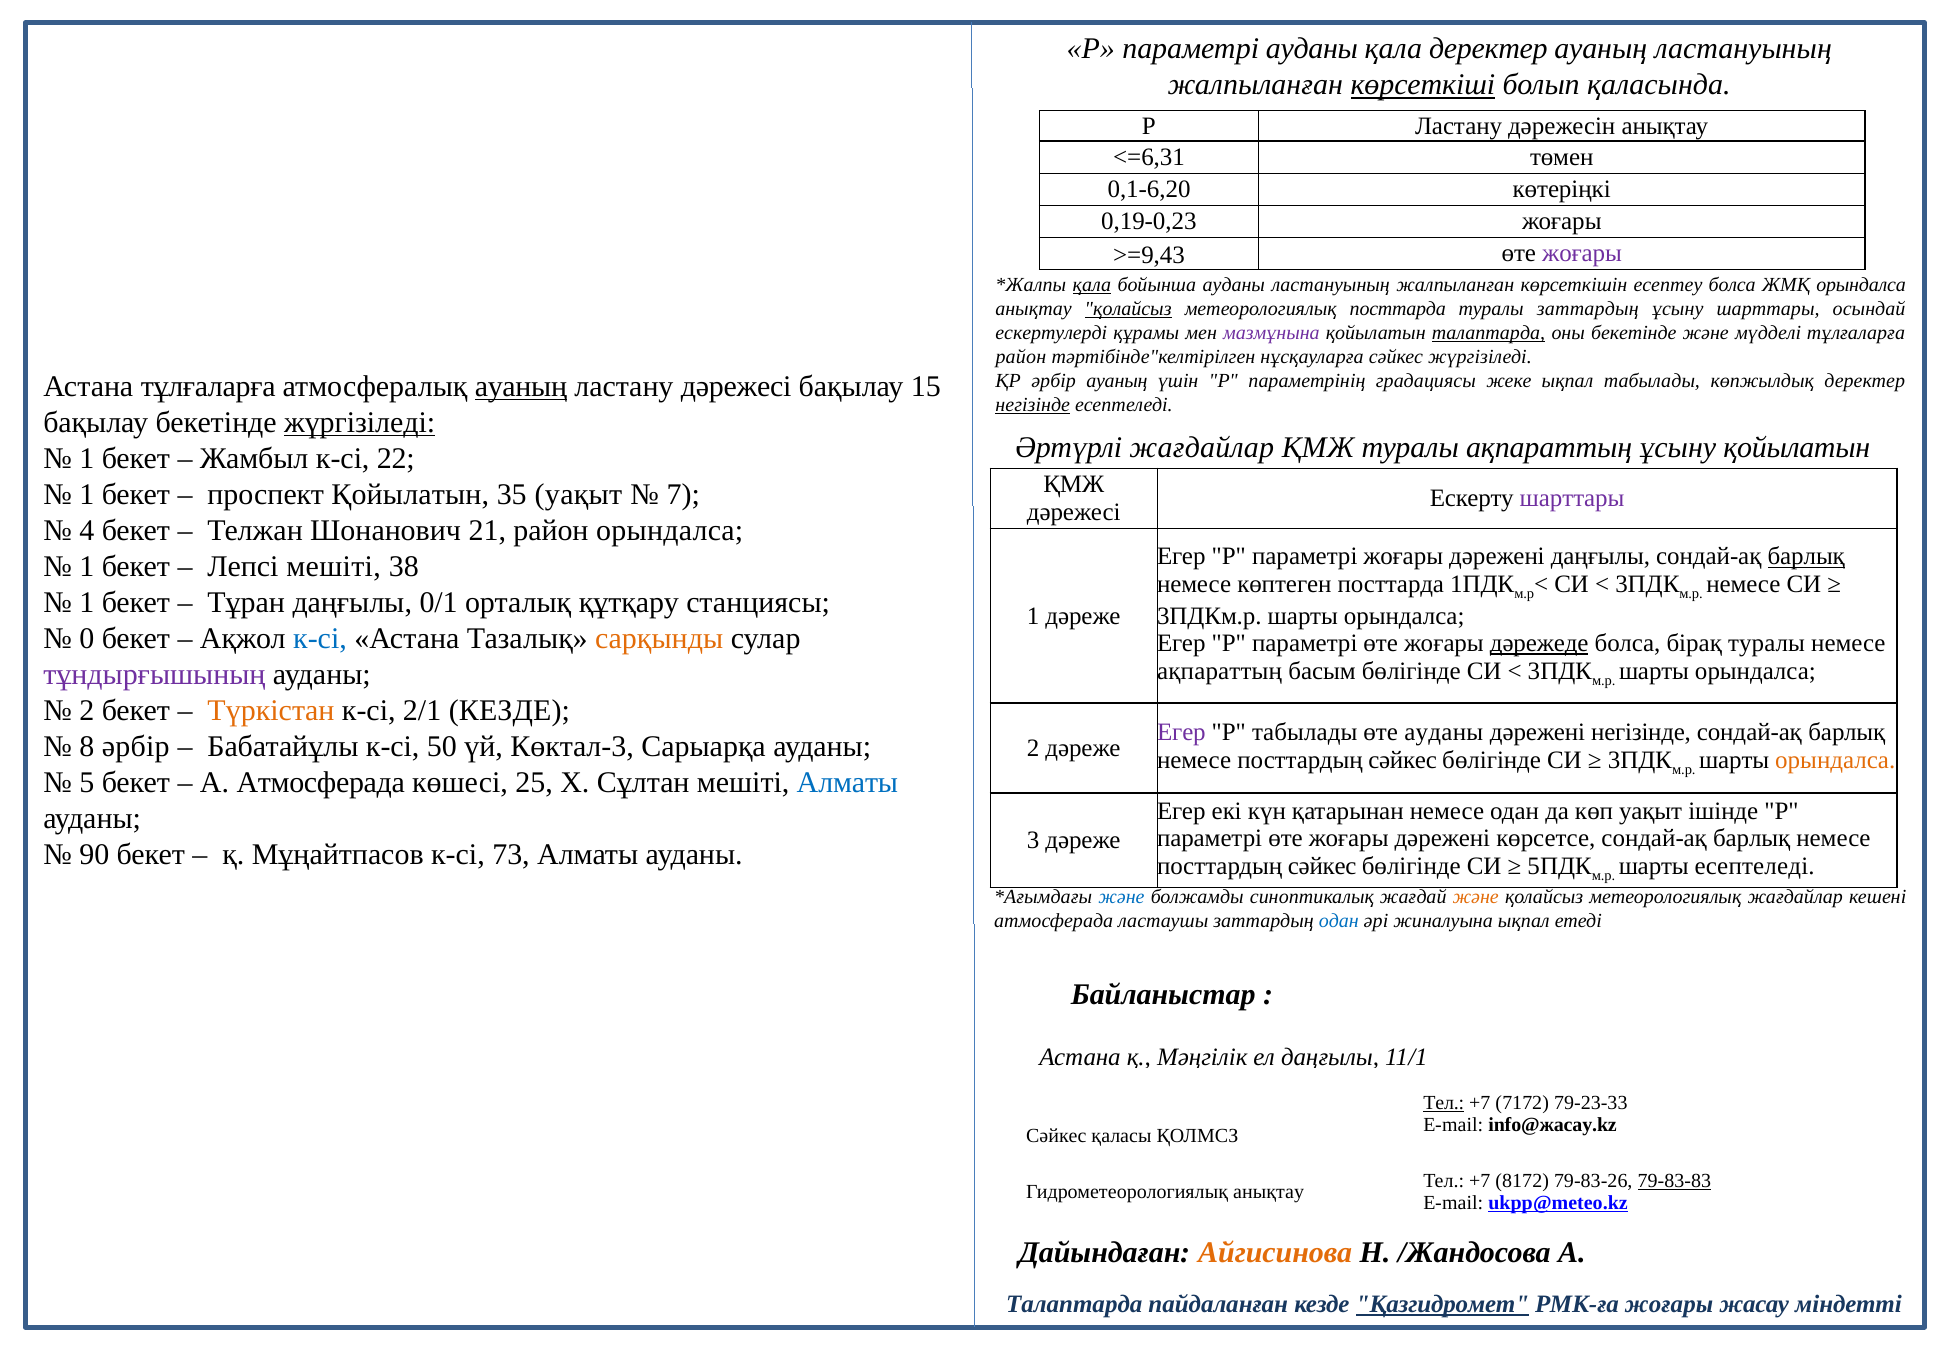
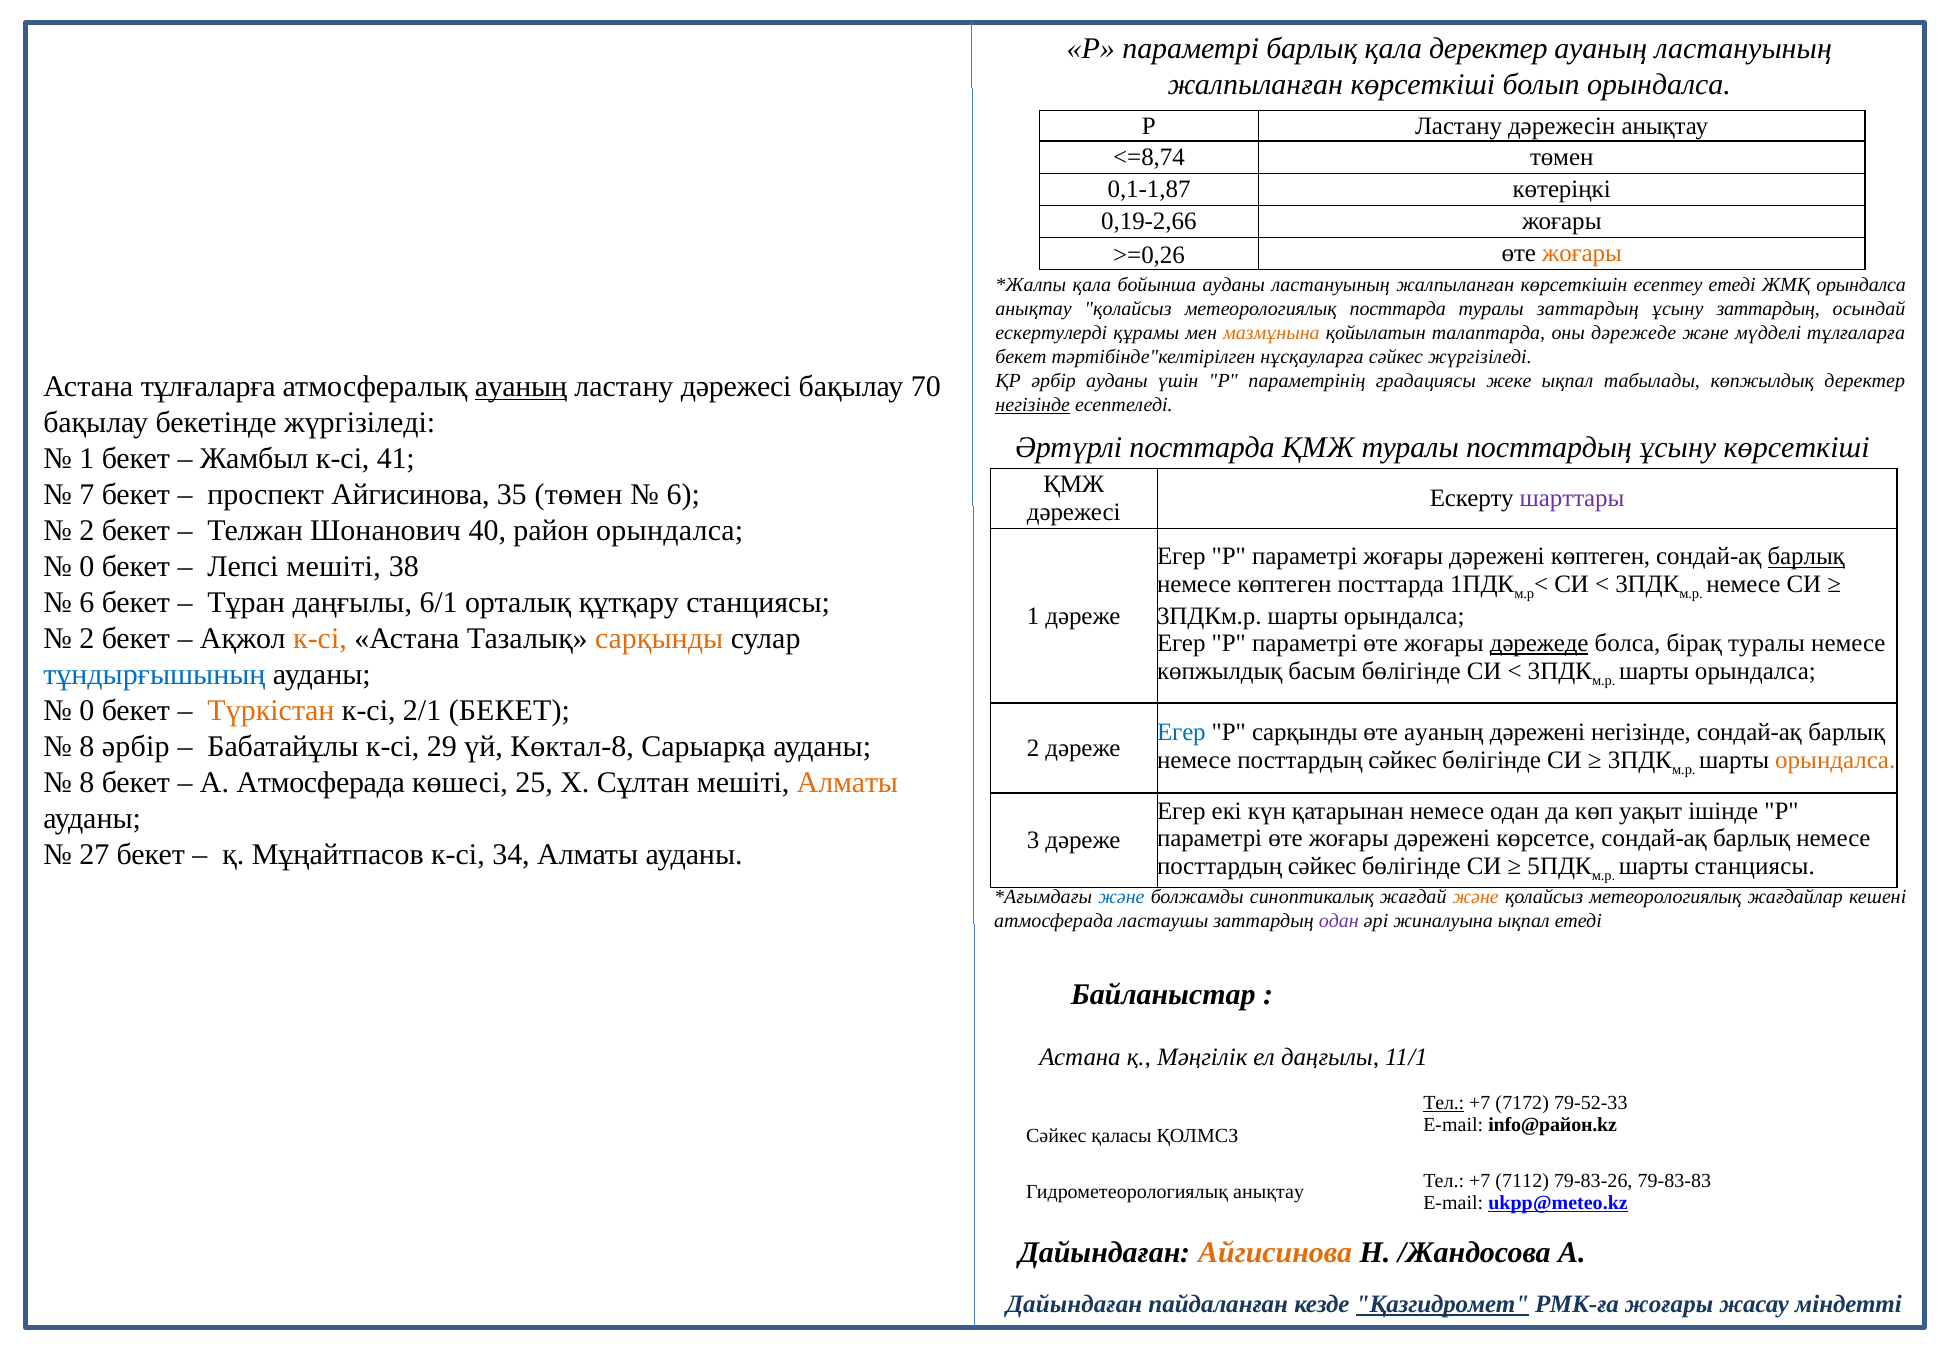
параметрі ауданы: ауданы -> барлық (1312, 49)
көрсеткіші underline: present -> none (1423, 85)
болып қаласында: қаласында -> орындалса (1659, 85)
<=6,31: <=6,31 -> <=8,74 (1149, 157)
0,1-6,20: 0,1-6,20 -> 0,1-1,87 (1149, 189)
0,19-0,23: 0,19-0,23 -> 0,19-2,66 (1149, 221)
>=9,43: >=9,43 -> >=0,26 (1149, 256)
жоғары colour: purple -> orange (1582, 253)
қала underline: present -> none (1092, 285)
есептеу болса: болса -> етеді (1732, 285)
қолайсыз underline: present -> none (1128, 309)
ұсыну шарттары: шарттары -> заттардың (1768, 309)
мазмұнына colour: purple -> orange (1271, 333)
талаптарда underline: present -> none (1489, 333)
оны бекетінде: бекетінде -> дәрежеде (1634, 333)
район: район -> бекет (1021, 357)
әрбір ауаның: ауаның -> ауданы (1117, 381)
15: 15 -> 70 (926, 387)
жүргізіледі underline: present -> none (360, 423)
Әртүрлі жағдайлар: жағдайлар -> посттарда (1202, 447)
туралы ақпараттың: ақпараттың -> посттардың (1549, 447)
ұсыну қойылатын: қойылатын -> көрсеткіші (1797, 447)
22: 22 -> 41 (396, 459)
1: 1 -> 7 (87, 495)
проспект Қойылатын: Қойылатын -> Айгисинова (411, 495)
35 уақыт: уақыт -> төмен (578, 495)
7: 7 -> 6 (683, 495)
4: 4 -> 2 (87, 531)
21: 21 -> 40 (487, 531)
дәрежені даңғылы: даңғылы -> көптеген (1601, 557)
1: 1 -> 0 (87, 567)
1: 1 -> 6 (87, 603)
0/1: 0/1 -> 6/1 (439, 603)
0: 0 -> 2 (87, 639)
к-сі colour: blue -> orange (320, 639)
ақпараттың: ақпараттың -> көпжылдық (1220, 671)
тұндырғышының colour: purple -> blue (154, 675)
2: 2 -> 0 (87, 711)
2/1 КЕЗДЕ: КЕЗДЕ -> БЕКЕТ (509, 711)
Егер colour: purple -> blue (1181, 732)
Р табылады: табылады -> сарқынды (1305, 732)
өте ауданы: ауданы -> ауаның (1444, 732)
50: 50 -> 29 (442, 747)
Көктал-3: Көктал-3 -> Көктал-8 (572, 747)
5: 5 -> 8 (87, 783)
Алматы colour: blue -> orange (847, 783)
90: 90 -> 27 (94, 855)
73: 73 -> 34 (511, 855)
шарты есептеледі: есептеледі -> станциясы (1755, 866)
одан colour: blue -> purple (1339, 921)
79-23-33: 79-23-33 -> 79-52-33 (1591, 1103)
info@жасау.kz: info@жасау.kz -> info@район.kz (1553, 1125)
8172: 8172 -> 7112 (1522, 1181)
79-83-83 underline: present -> none (1674, 1181)
Талаптарда: Талаптарда -> Дайындаған (1074, 1304)
